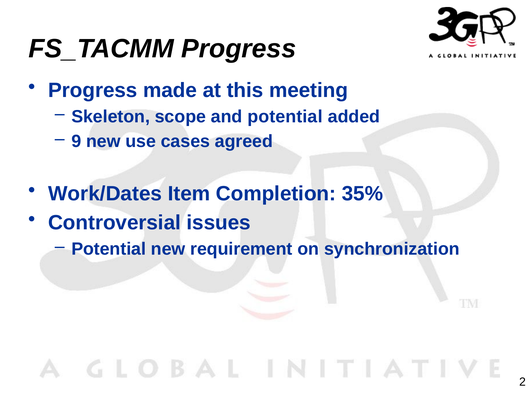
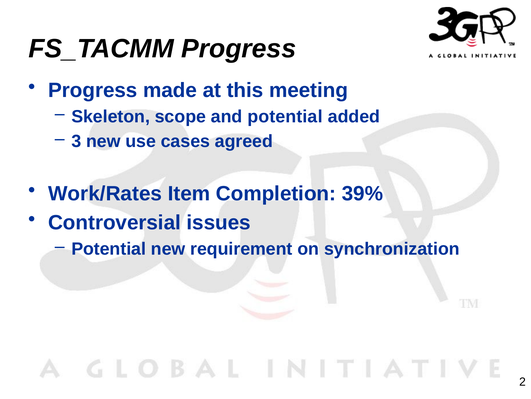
9: 9 -> 3 (76, 141)
Work/Dates: Work/Dates -> Work/Rates (105, 193)
35%: 35% -> 39% (362, 193)
